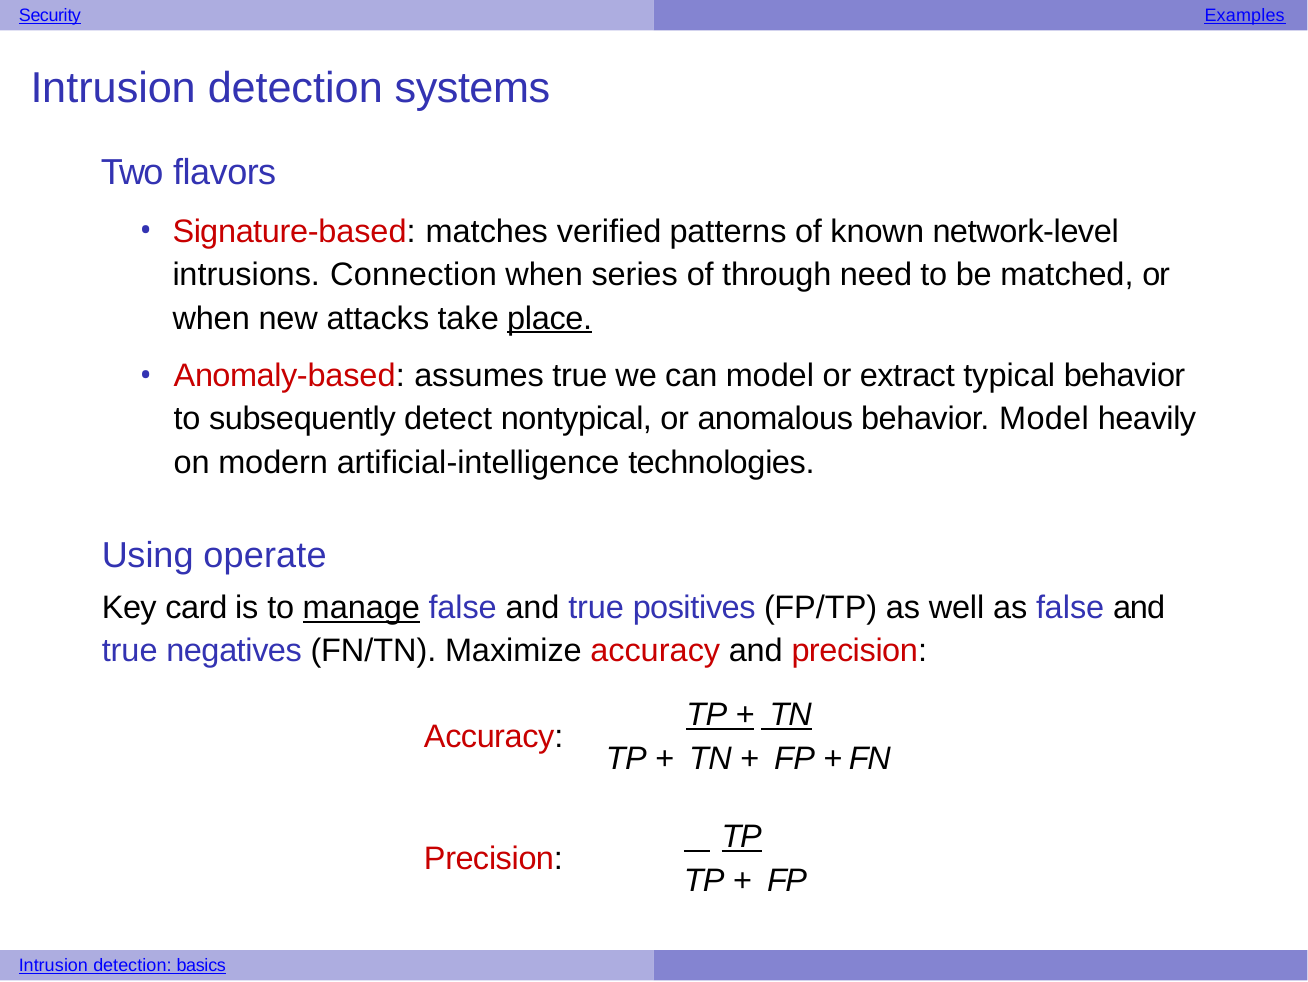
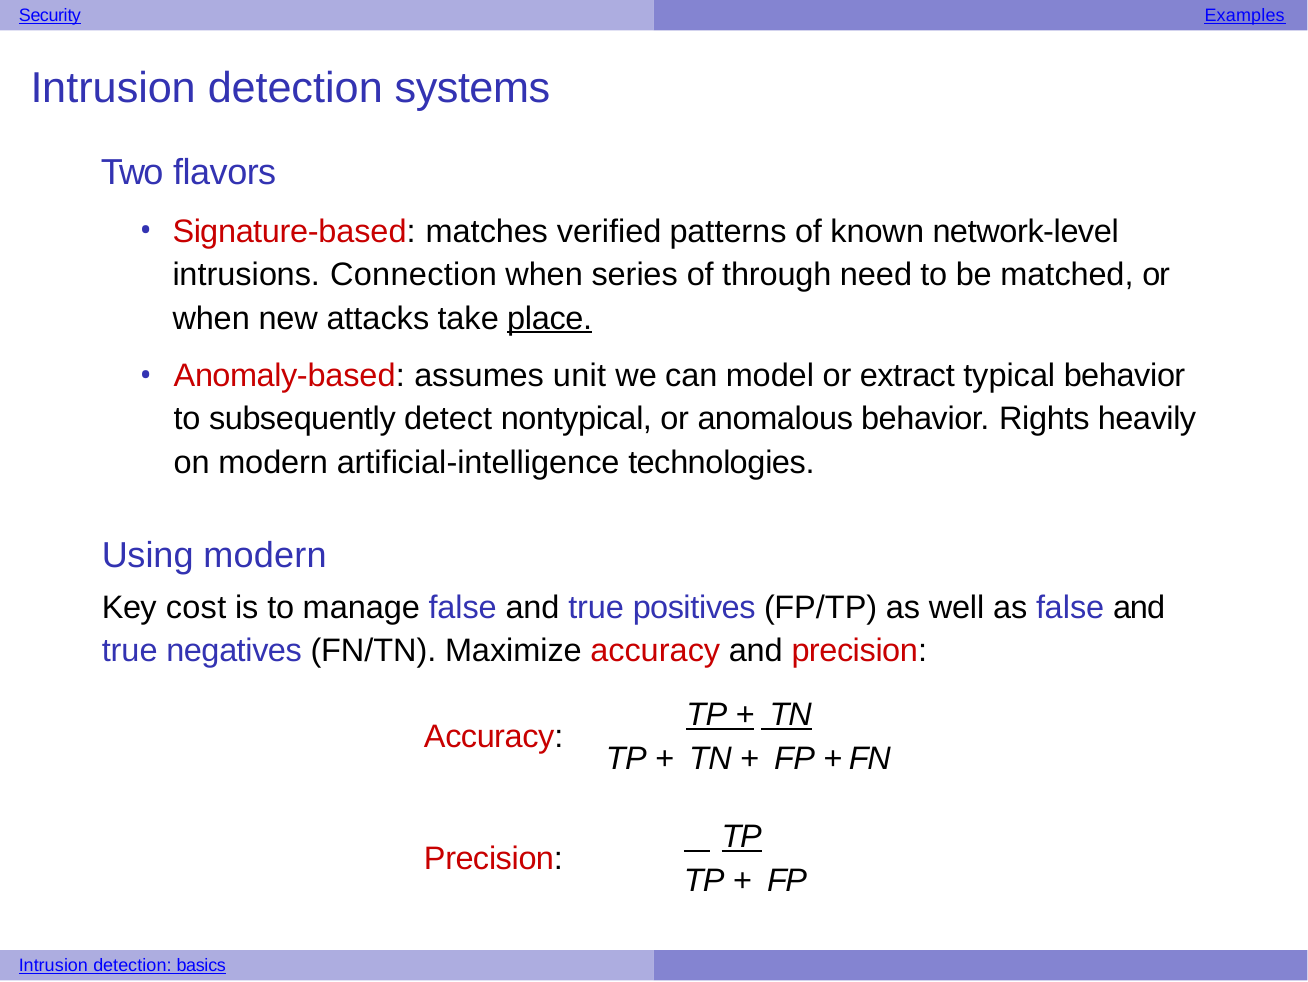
assumes true: true -> unit (580, 376)
behavior Model: Model -> Rights (1044, 419)
Using operate: operate -> modern (265, 556)
card: card -> cost (196, 608)
manage underline: present -> none (361, 608)
